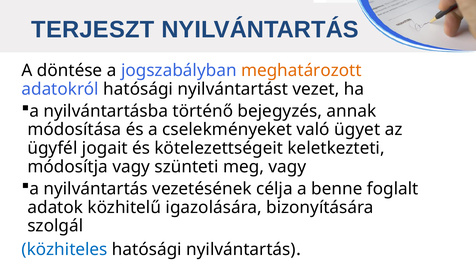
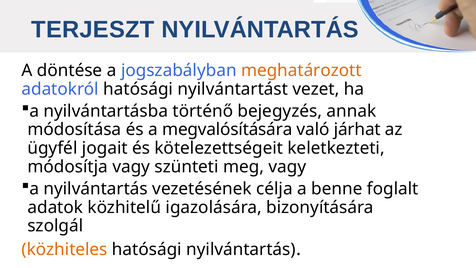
cselekményeket: cselekményeket -> megvalósítására (227, 130)
ügyet: ügyet -> járhat (357, 130)
közhiteles colour: blue -> orange (65, 249)
